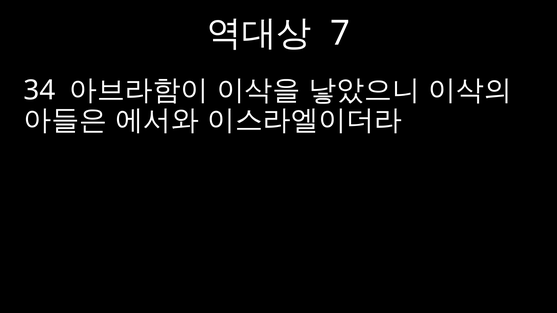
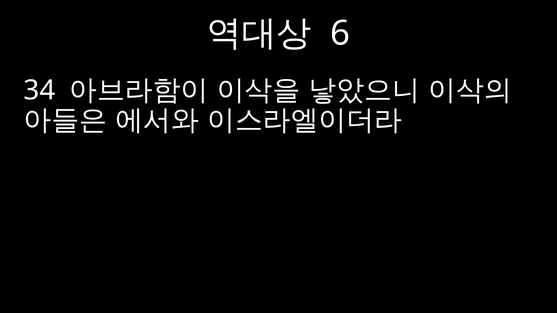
7: 7 -> 6 (340, 34)
